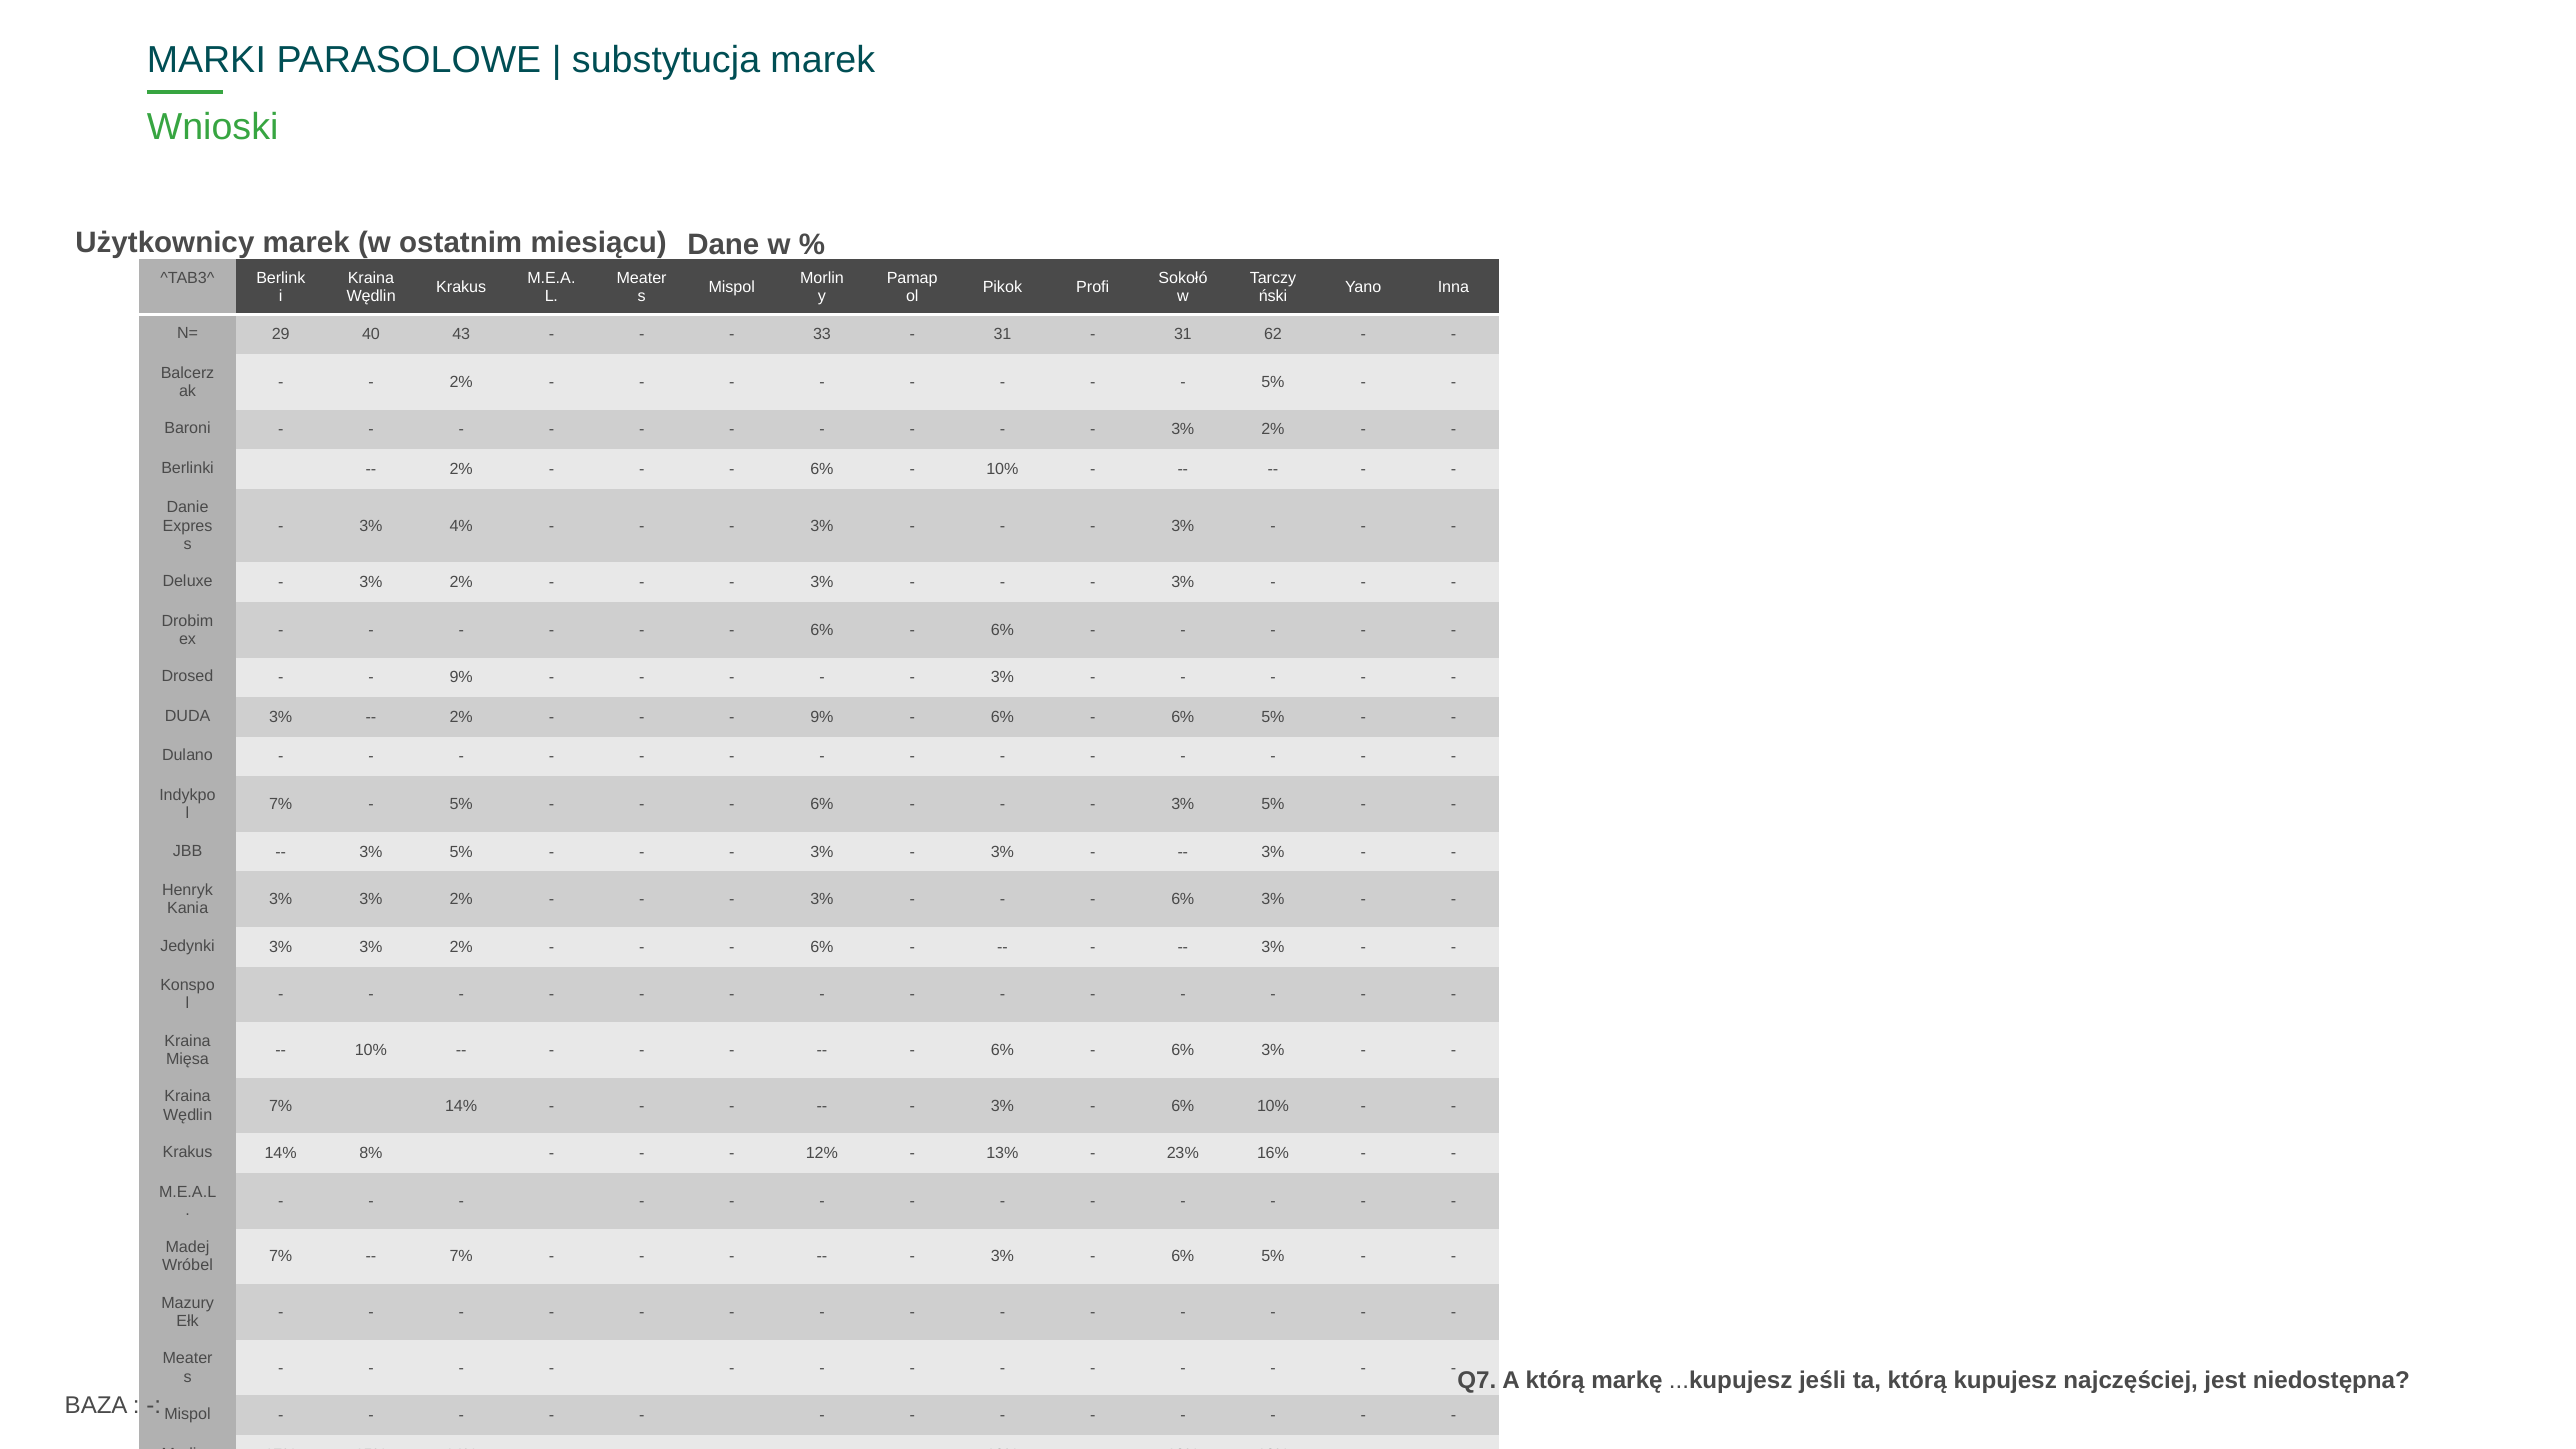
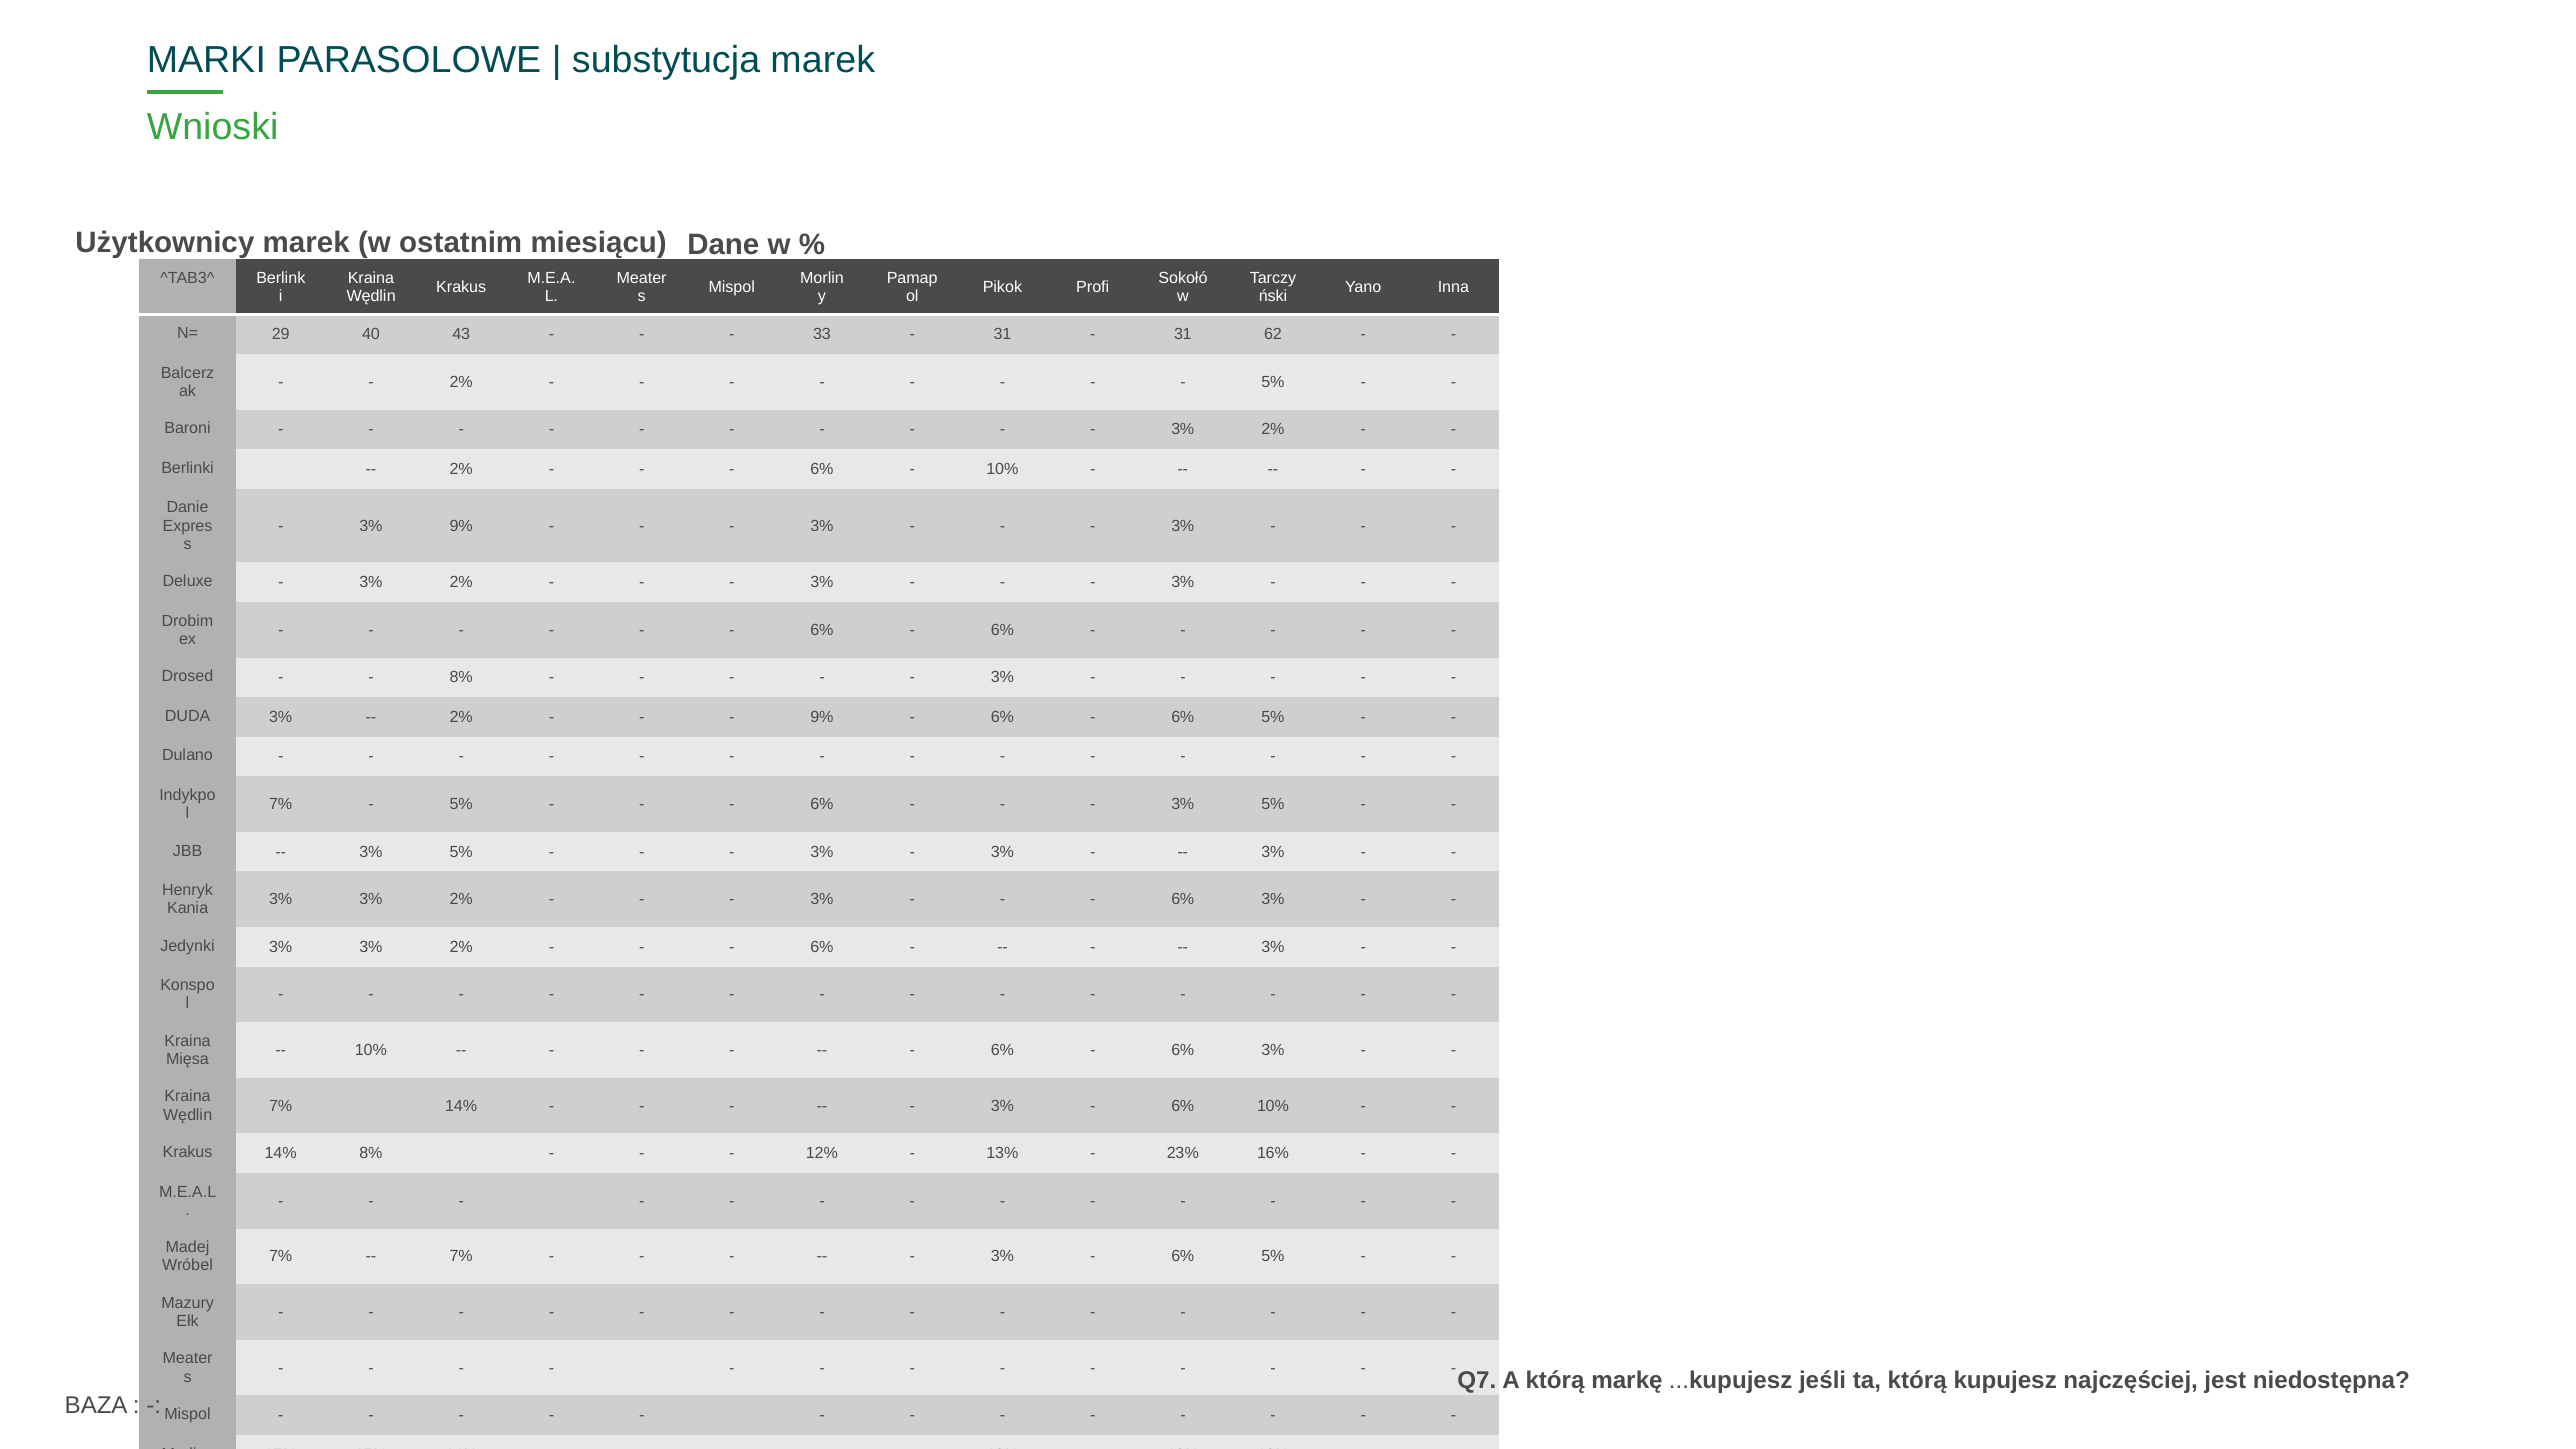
3% 4%: 4% -> 9% (461, 526)
9%: 9% -> 8% (461, 678)
